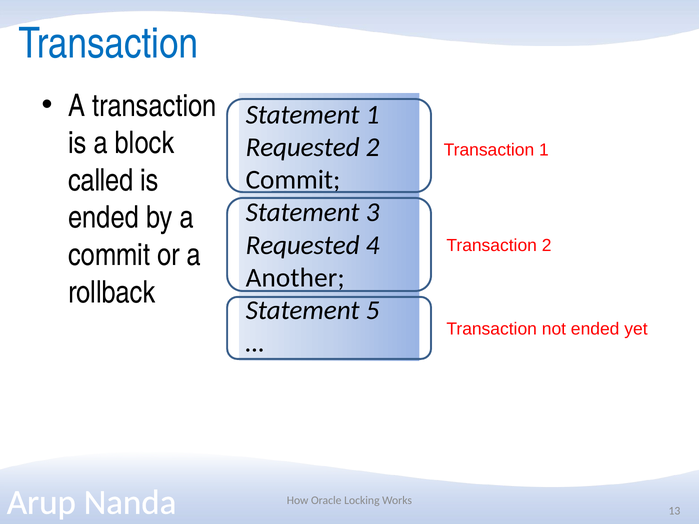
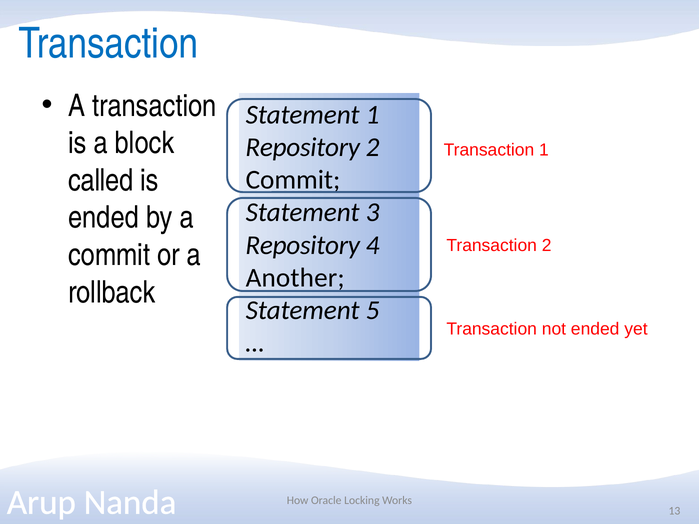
Requested: Requested -> Repository (303, 147)
Requested: Requested -> Repository (303, 245)
